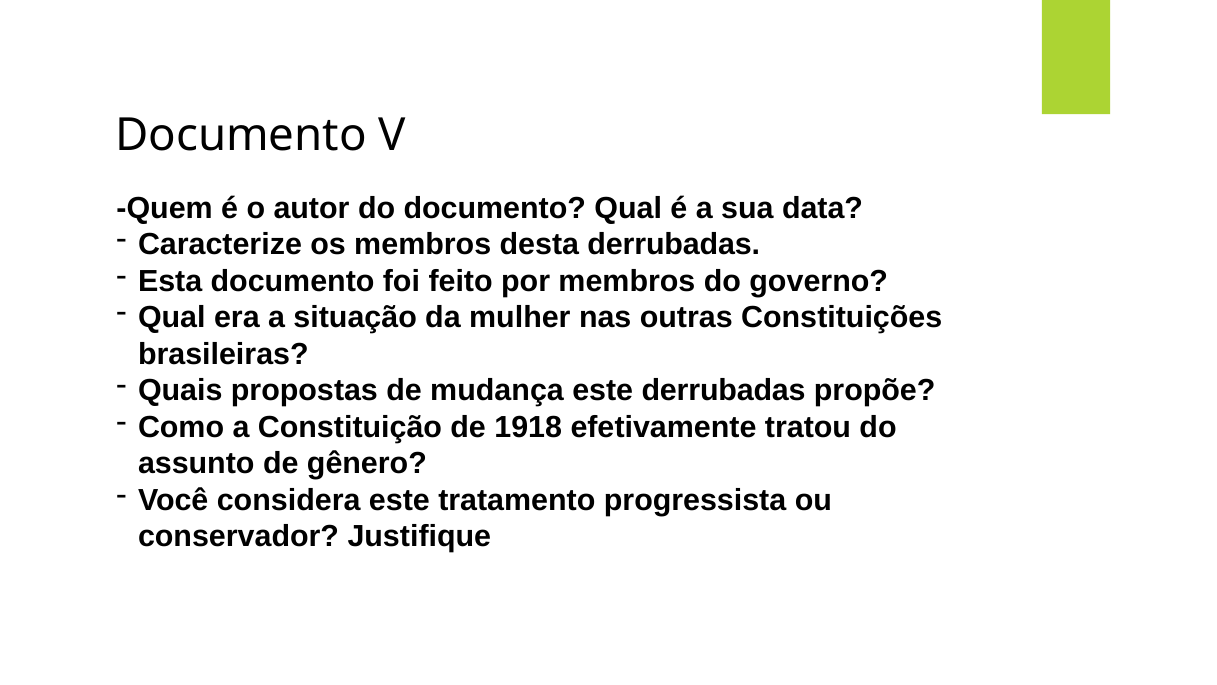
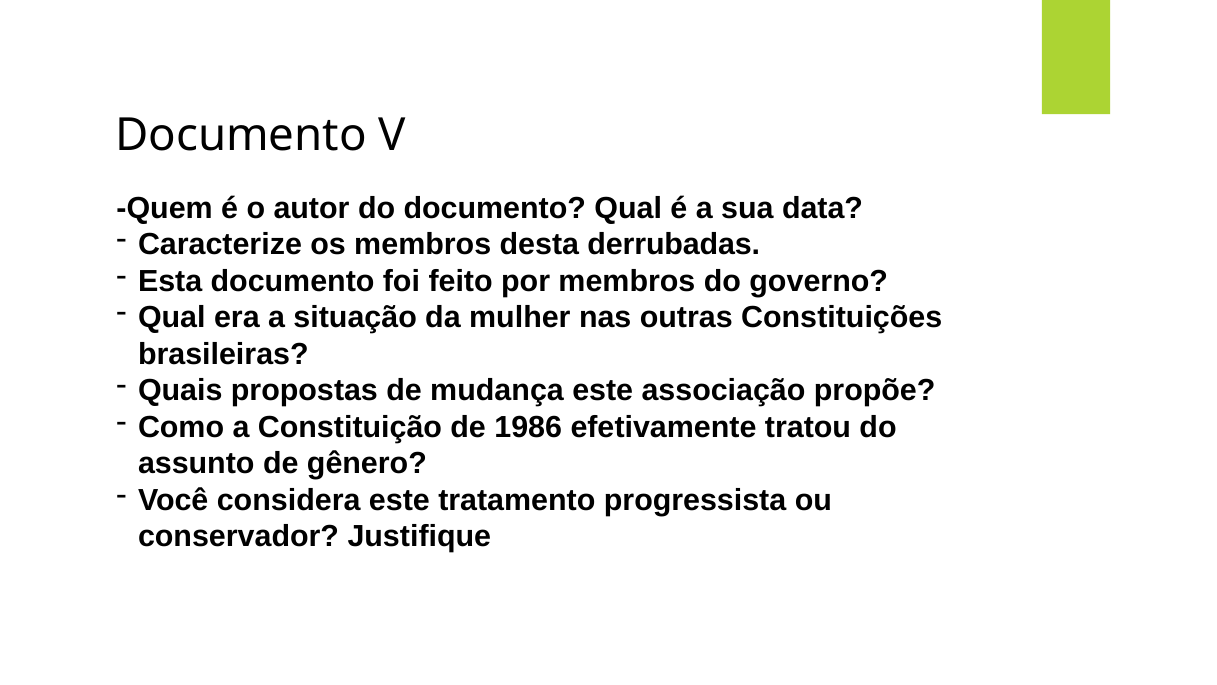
este derrubadas: derrubadas -> associação (724, 391)
1918: 1918 -> 1986 (528, 427)
